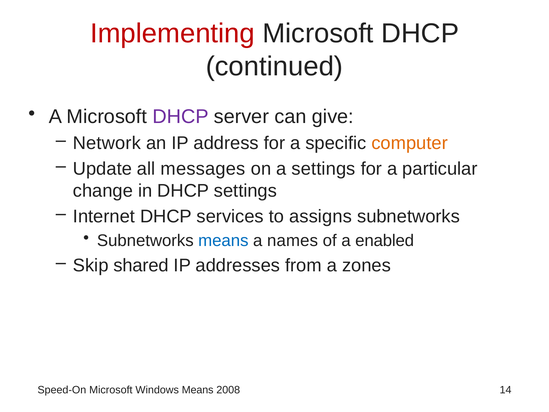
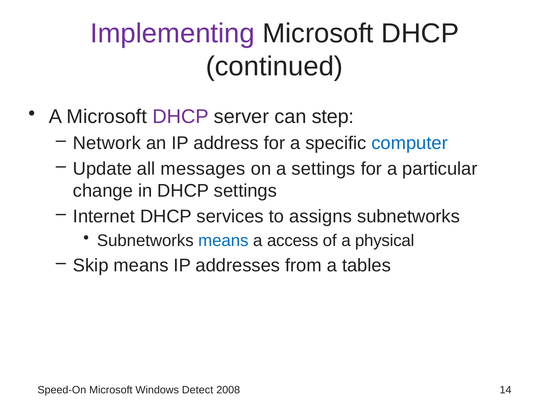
Implementing colour: red -> purple (172, 33)
give: give -> step (333, 117)
computer colour: orange -> blue (410, 143)
names: names -> access (293, 241)
enabled: enabled -> physical (385, 241)
Skip shared: shared -> means (141, 265)
zones: zones -> tables (366, 265)
Windows Means: Means -> Detect (198, 390)
